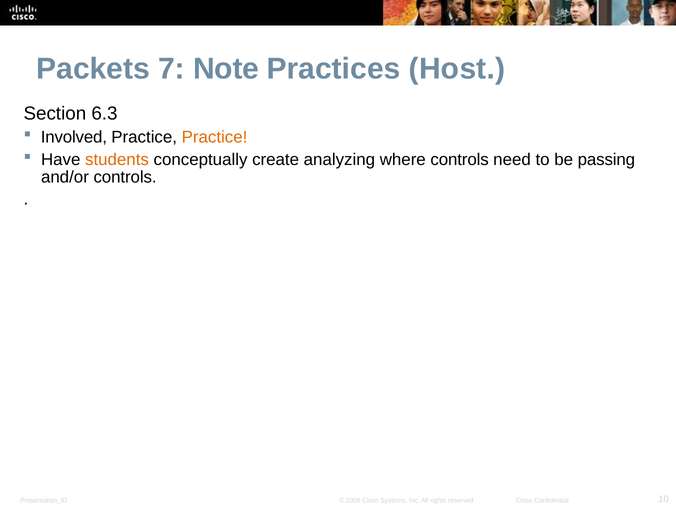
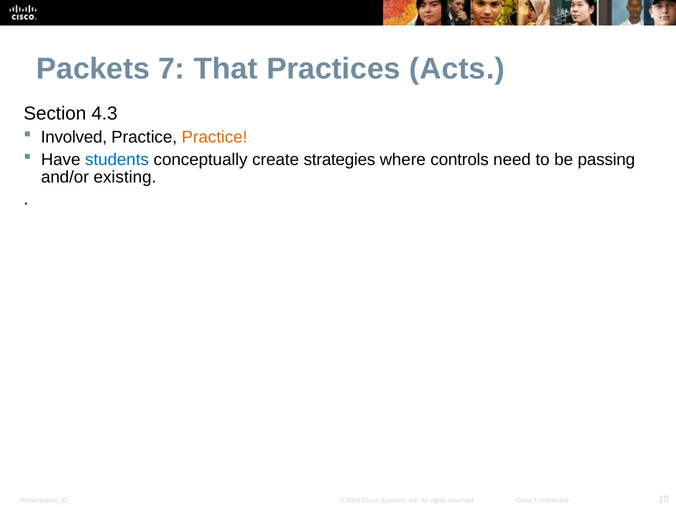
Note: Note -> That (226, 69)
Host: Host -> Acts (457, 69)
6.3: 6.3 -> 4.3 (104, 114)
students colour: orange -> blue (117, 160)
analyzing: analyzing -> strategies (339, 160)
and/or controls: controls -> existing (125, 177)
